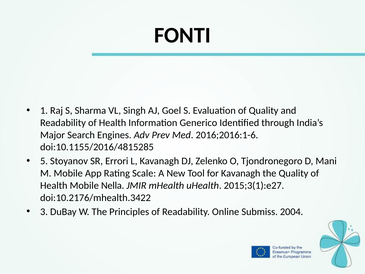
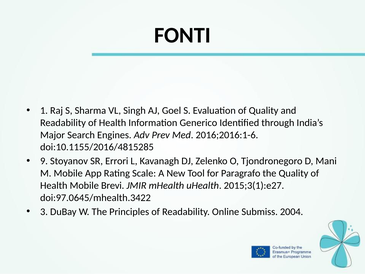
5: 5 -> 9 (44, 161)
for Kavanagh: Kavanagh -> Paragrafo (241, 173)
Nella: Nella -> Brevi (113, 185)
doi:10.2176/mhealth.3422: doi:10.2176/mhealth.3422 -> doi:97.0645/mhealth.3422 (95, 197)
